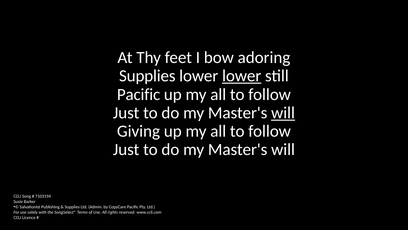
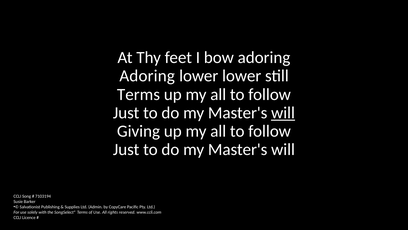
Supplies: Supplies -> Adoring (147, 76)
lower underline: present -> none (242, 76)
Pacific: Pacific -> Terms (138, 94)
